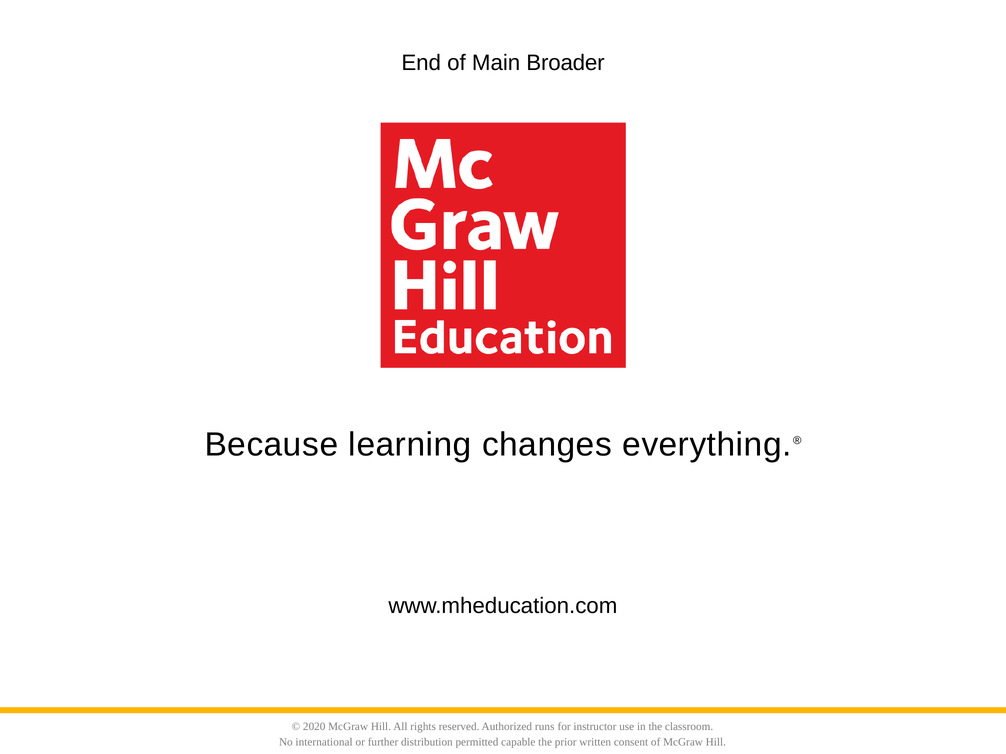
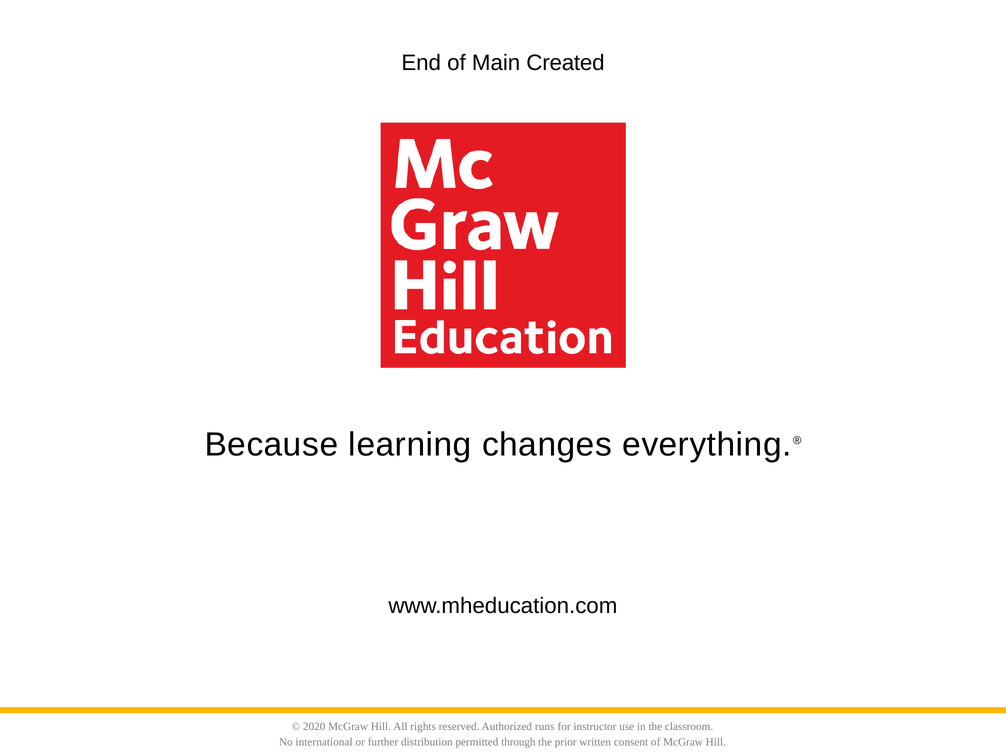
Broader: Broader -> Created (565, 63)
capable: capable -> through (518, 743)
